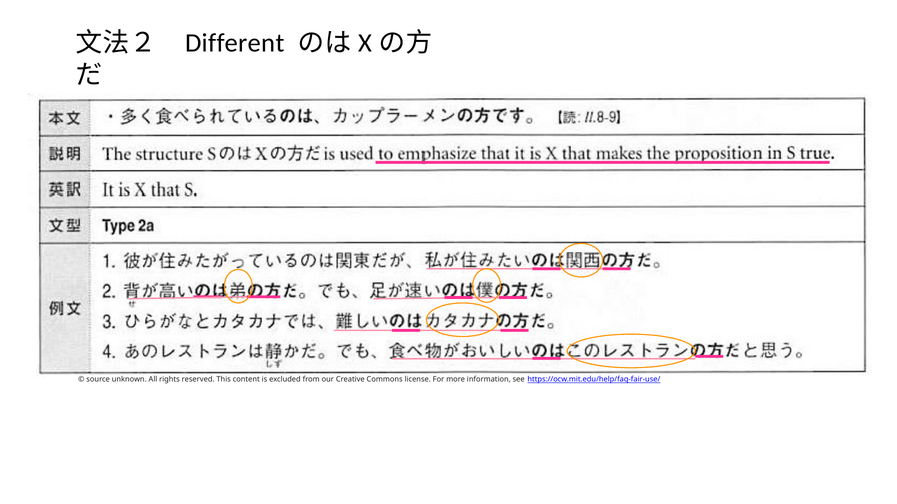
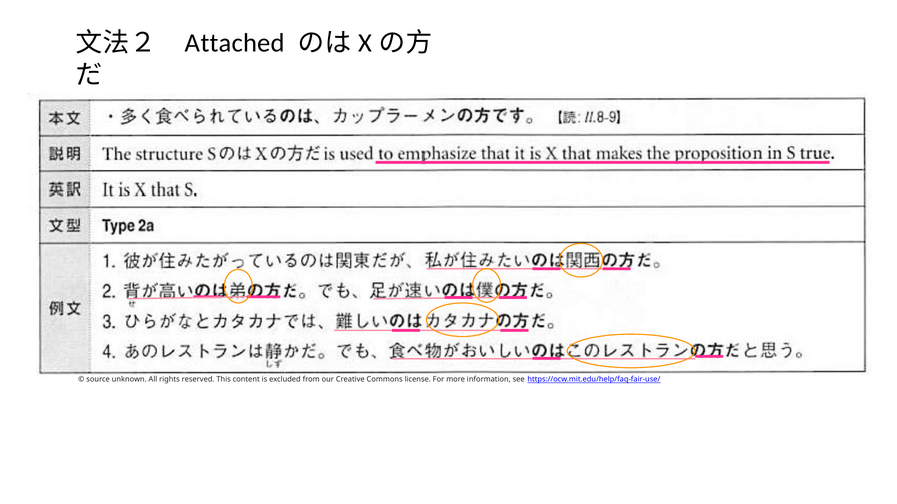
Different: Different -> Attached (235, 43)
